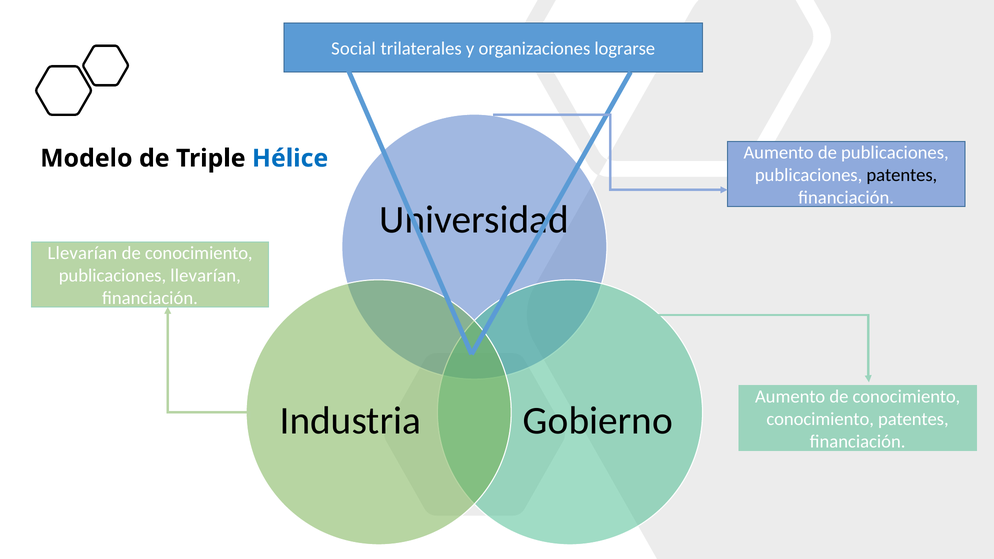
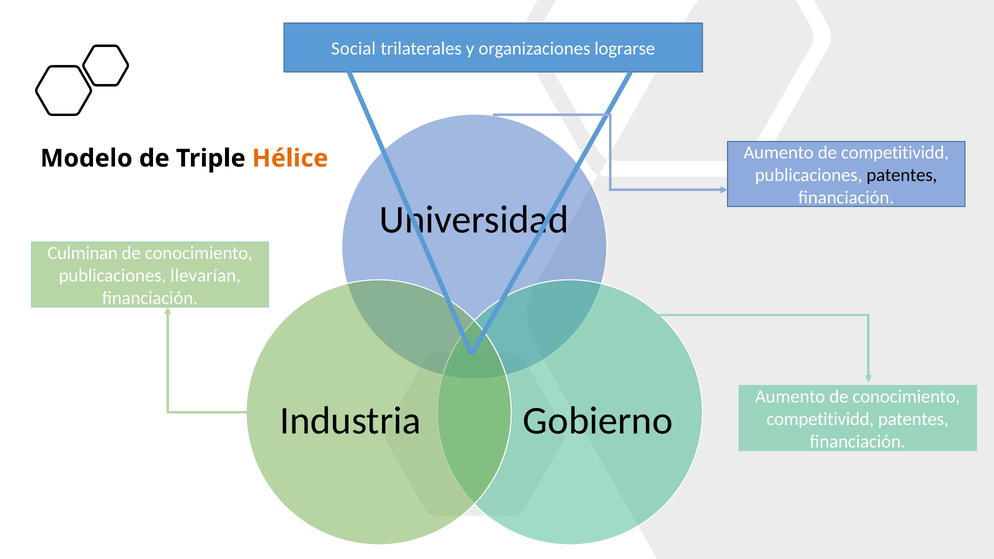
de publicaciones: publicaciones -> competitividd (895, 153)
Hélice colour: blue -> orange (290, 158)
Llevarían: Llevarían -> Culminan (83, 253)
conocimiento: conocimiento -> competitividd (820, 419)
